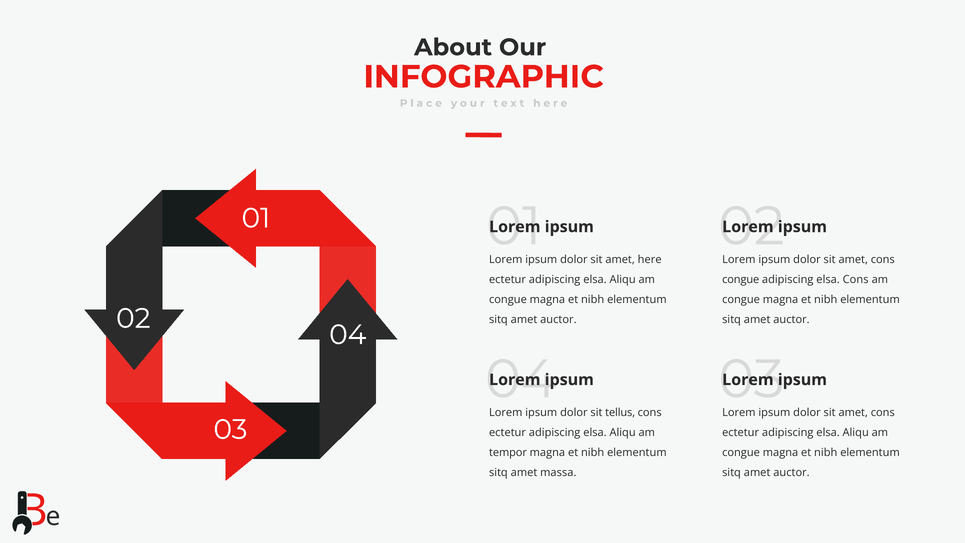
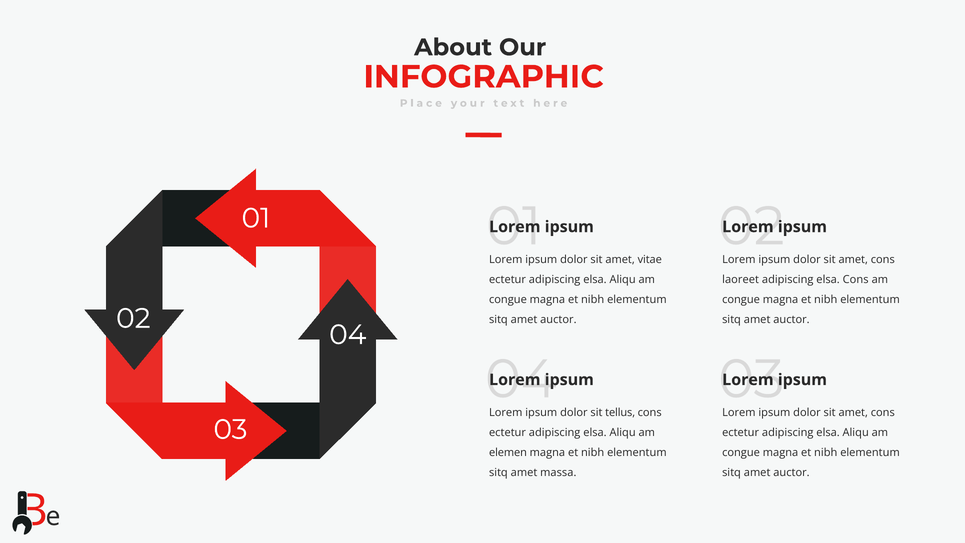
here: here -> vitae (650, 260)
congue: congue -> laoreet (741, 279)
tempor: tempor -> elemen (508, 452)
